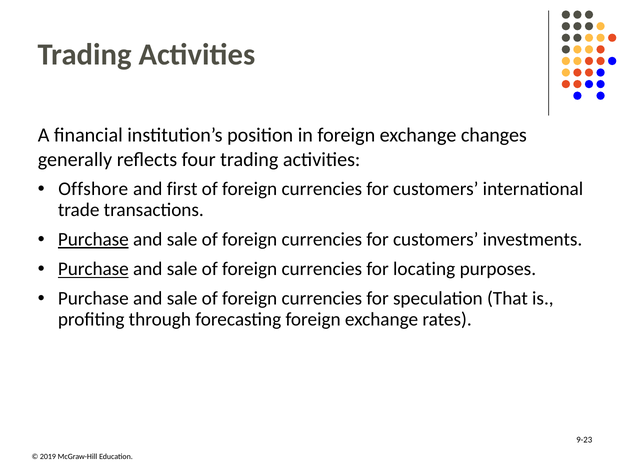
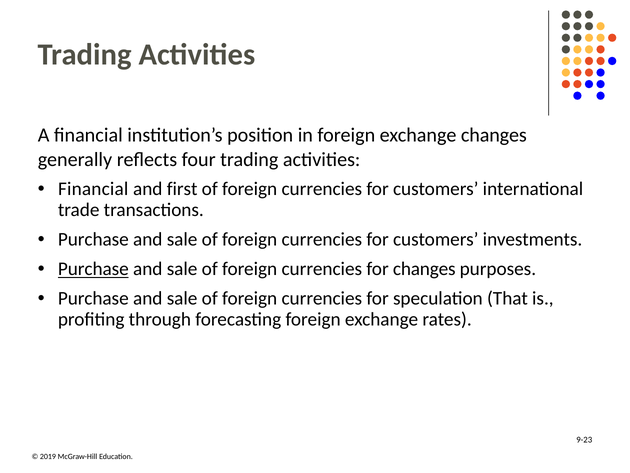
Offshore: Offshore -> Financial (93, 189)
Purchase underline: present -> none (93, 239)
for locating: locating -> changes (424, 269)
